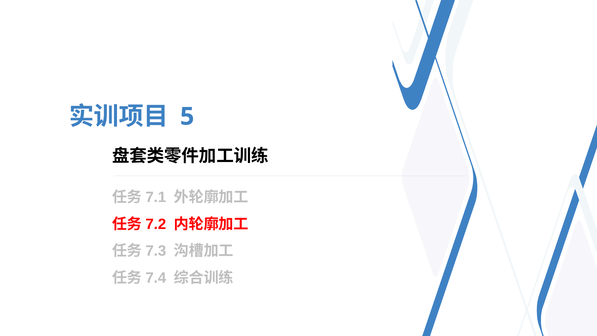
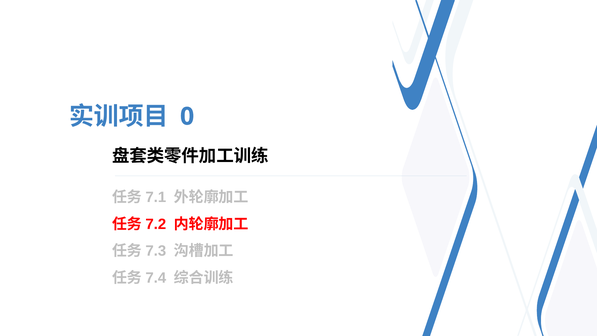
5: 5 -> 0 (187, 116)
